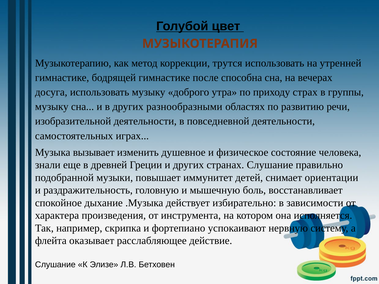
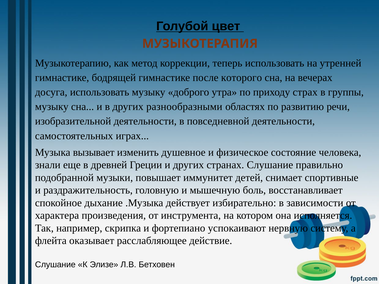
трутся: трутся -> теперь (227, 63)
способна: способна -> которого (242, 78)
ориентации: ориентации -> спортивные (332, 178)
